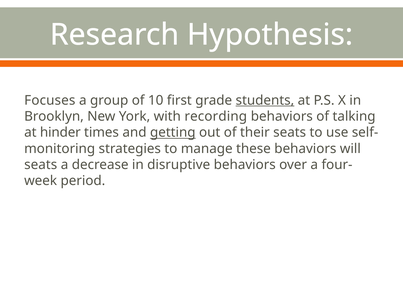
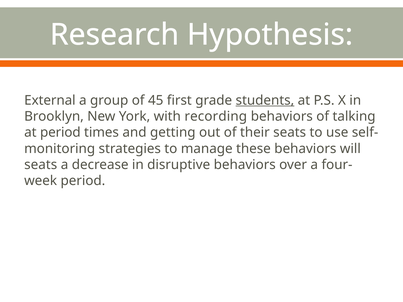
Focuses: Focuses -> External (50, 100)
10: 10 -> 45 (156, 100)
at hinder: hinder -> period (60, 133)
getting underline: present -> none (173, 133)
